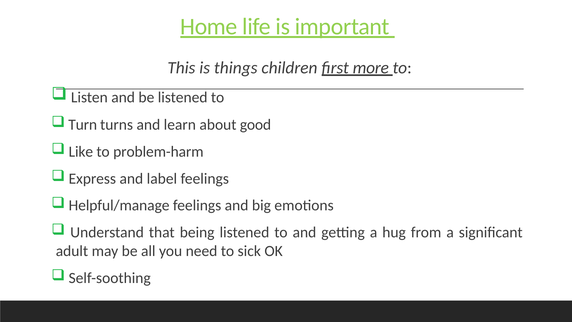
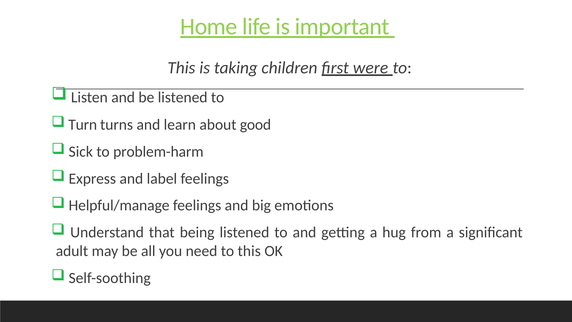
things: things -> taking (236, 68)
more: more -> were (371, 68)
Like: Like -> Sick (81, 151)
to sick: sick -> this (249, 251)
